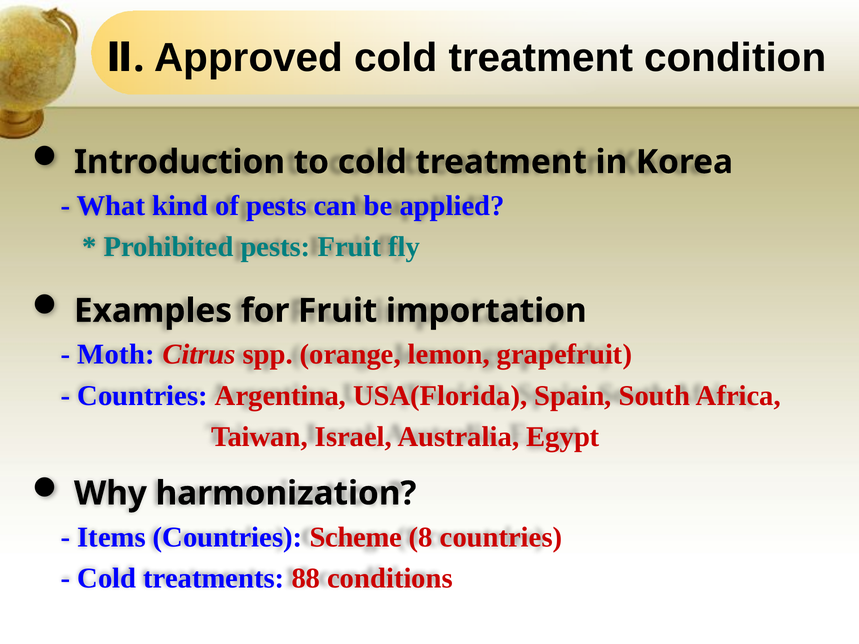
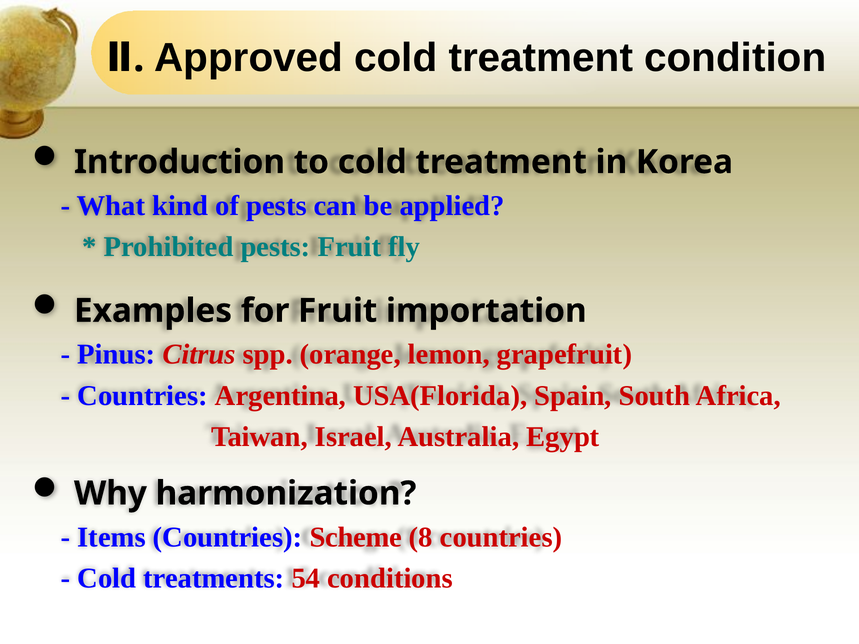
Moth: Moth -> Pinus (116, 355)
88: 88 -> 54 (306, 579)
